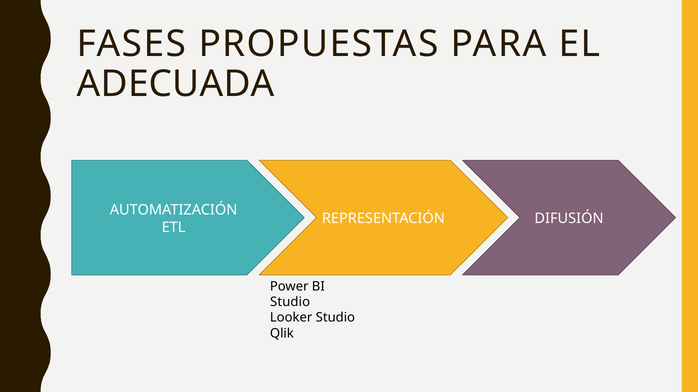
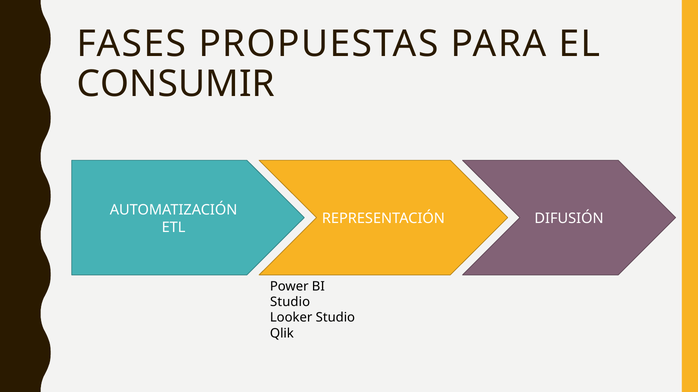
ADECUADA: ADECUADA -> CONSUMIR (176, 84)
